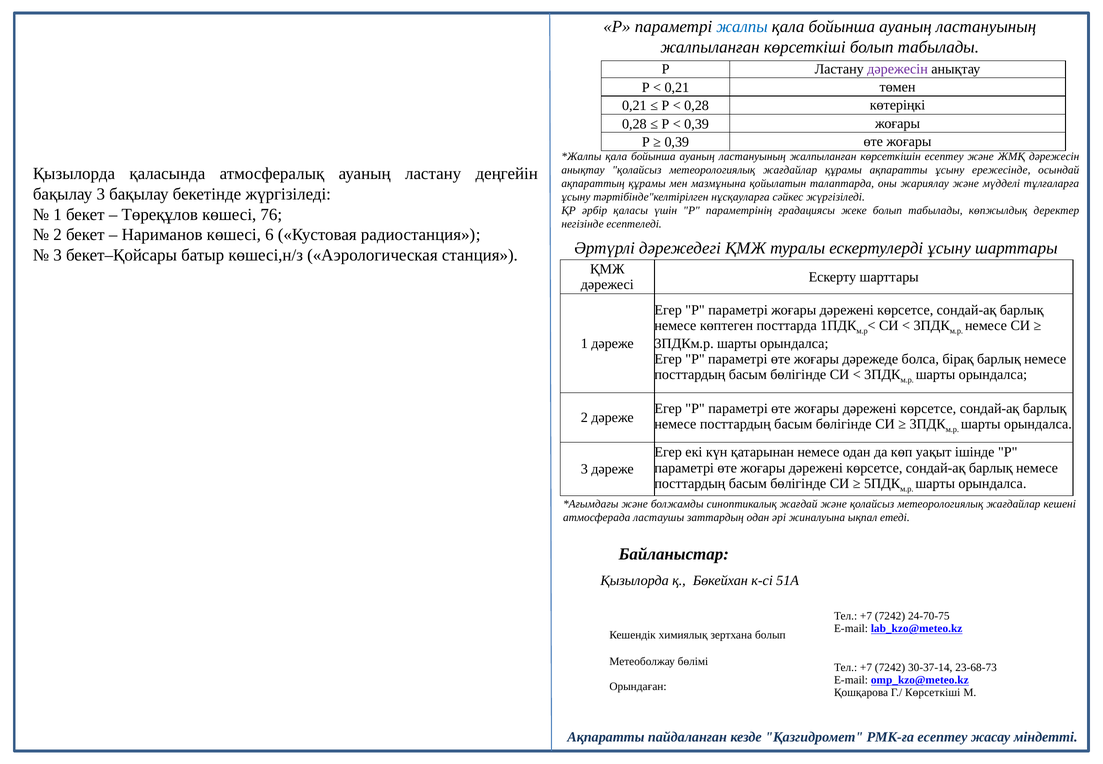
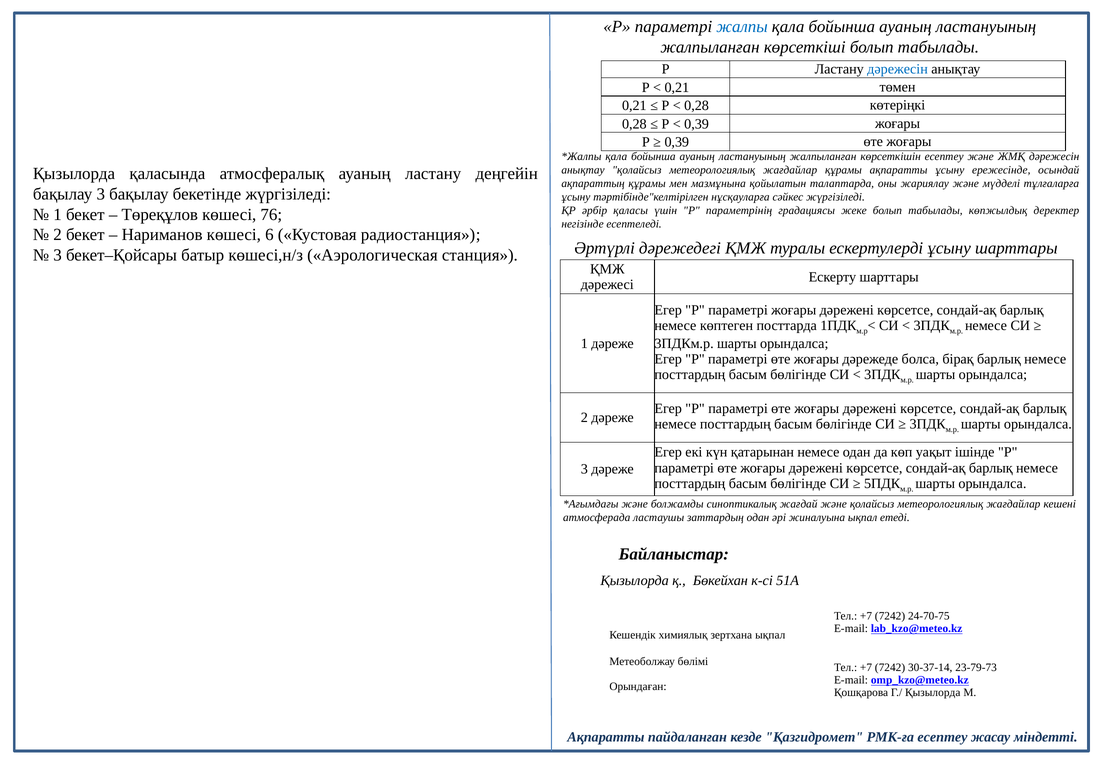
дәрежесін colour: purple -> blue (898, 69)
зертхана болып: болып -> ықпал (770, 635)
23-68-73: 23-68-73 -> 23-79-73 (976, 667)
Г./ Көрсеткіші: Көрсеткіші -> Қызылорда (933, 692)
